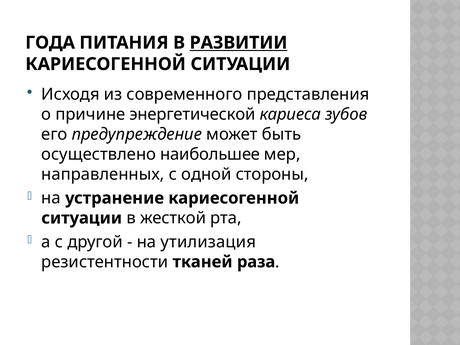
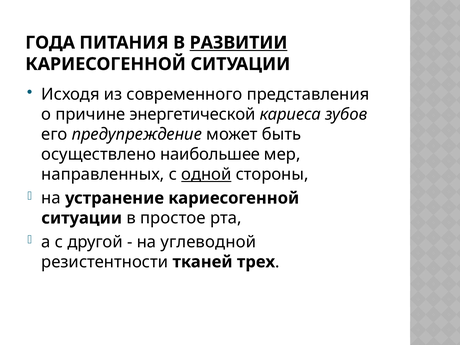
одной underline: none -> present (206, 174)
жесткой: жесткой -> простое (173, 218)
утилизация: утилизация -> углеводной (208, 242)
раза: раза -> трех (256, 262)
